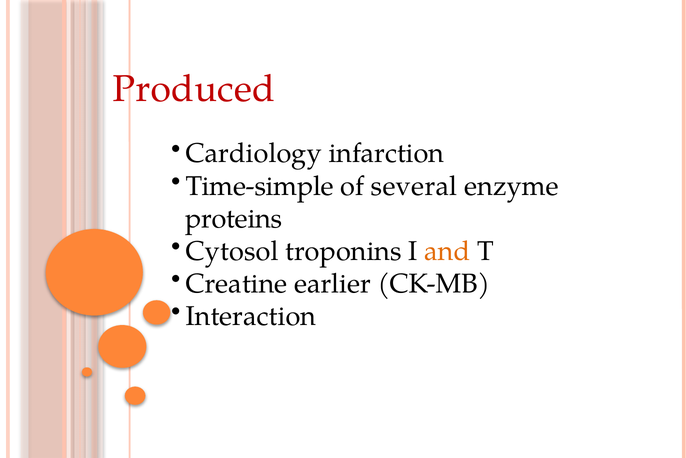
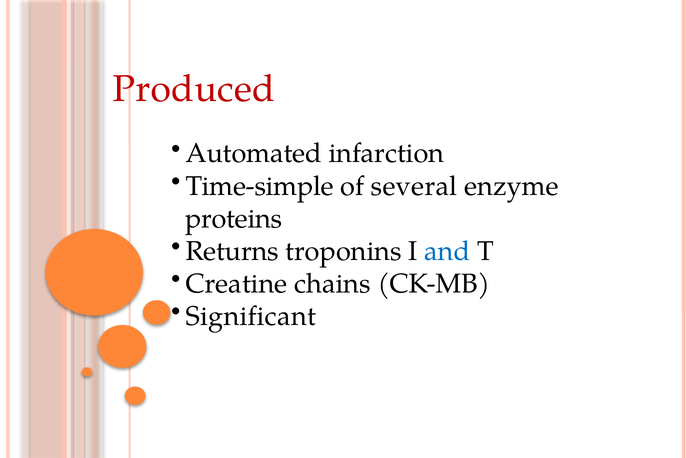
Cardiology: Cardiology -> Automated (254, 153)
Cytosol: Cytosol -> Returns (232, 251)
and colour: orange -> blue (447, 251)
earlier: earlier -> chains (332, 283)
Interaction: Interaction -> Significant (251, 316)
